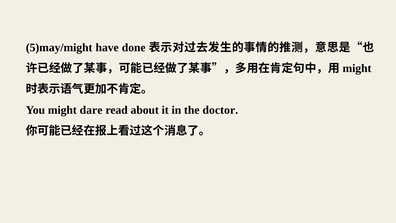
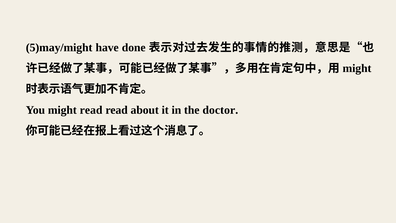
might dare: dare -> read (91, 110)
